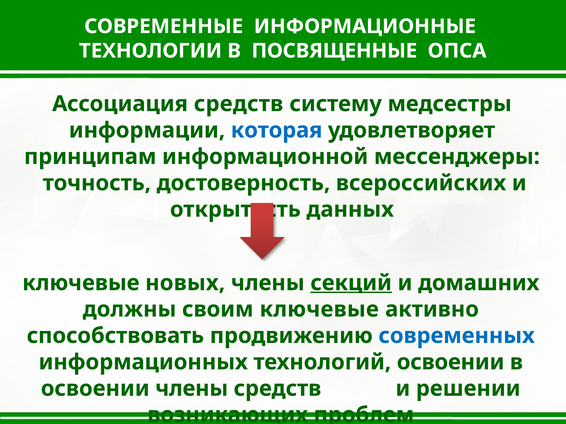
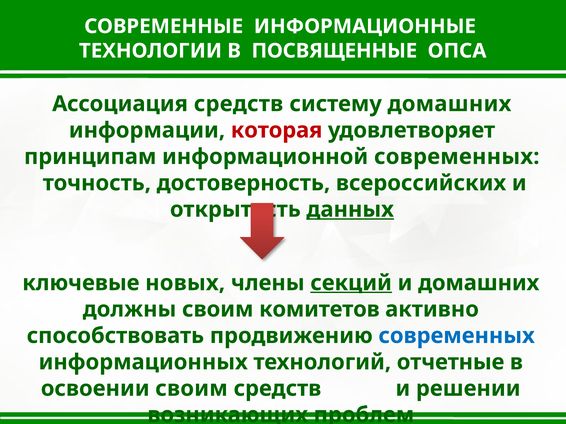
систему медсестры: медсестры -> домашних (449, 104)
которая colour: blue -> red (277, 130)
информационной мессенджеры: мессенджеры -> современных (457, 157)
данных underline: none -> present (350, 210)
своим ключевые: ключевые -> комитетов (319, 310)
технологий освоении: освоении -> отчетные (451, 363)
освоении члены: члены -> своим (191, 389)
